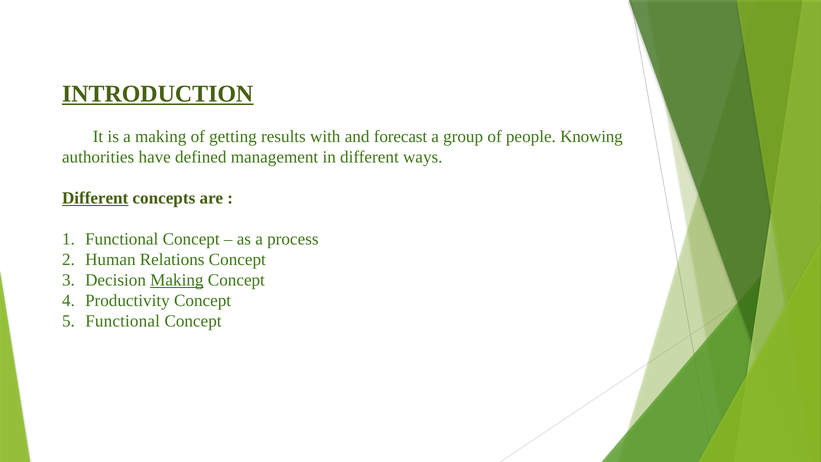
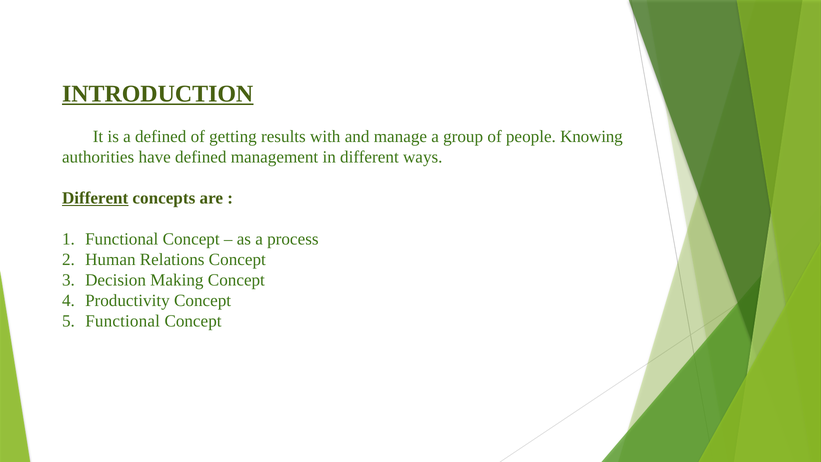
a making: making -> defined (161, 136)
forecast: forecast -> manage (400, 136)
Making underline: present -> none (177, 280)
